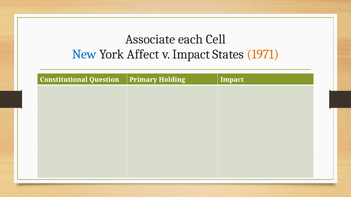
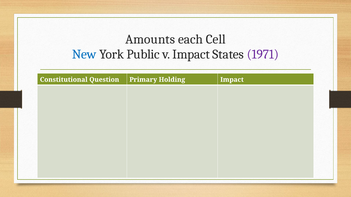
Associate: Associate -> Amounts (150, 39)
Affect: Affect -> Public (143, 55)
1971 colour: orange -> purple (263, 55)
